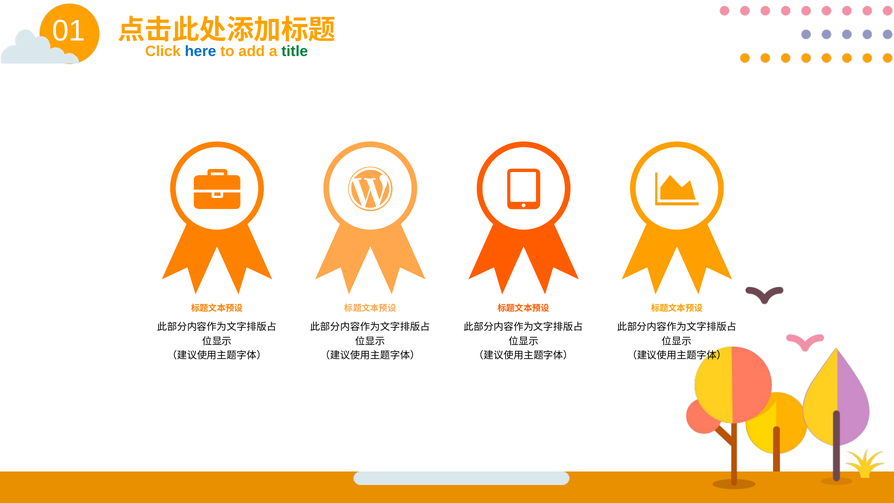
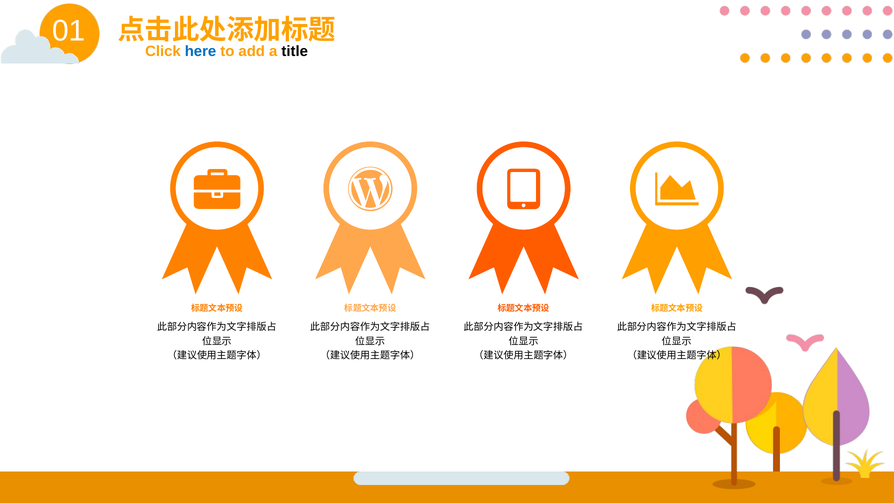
title colour: green -> black (295, 51)
